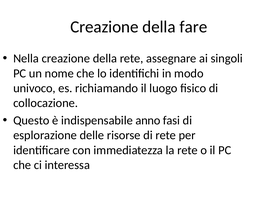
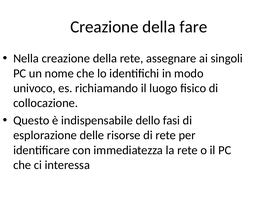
anno: anno -> dello (148, 120)
